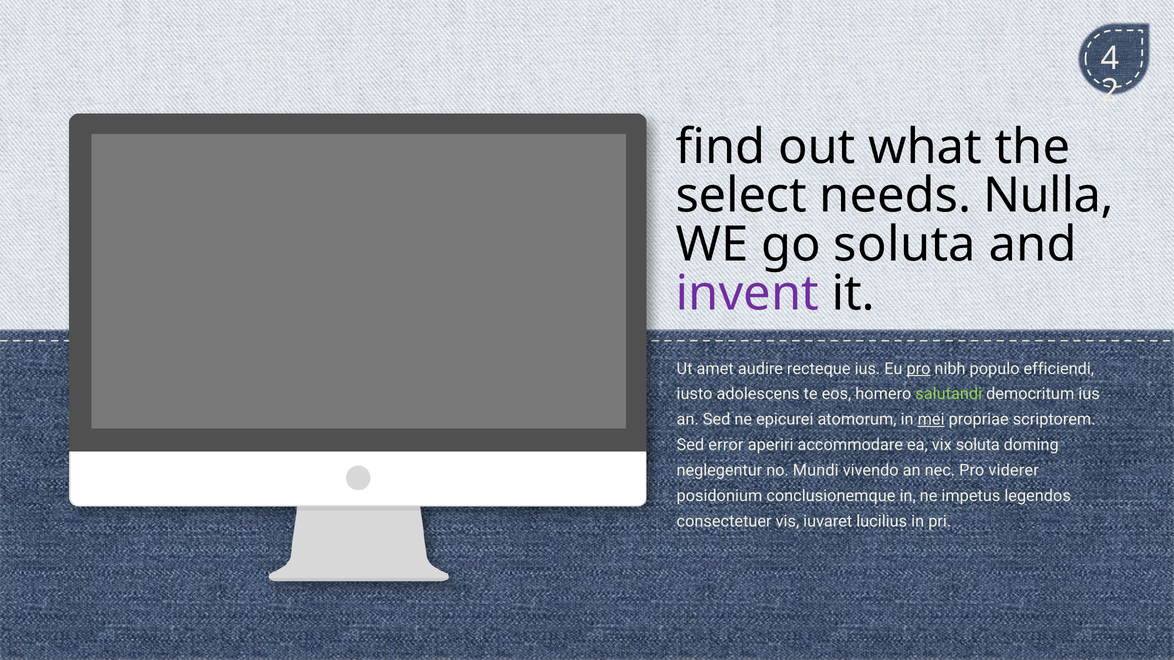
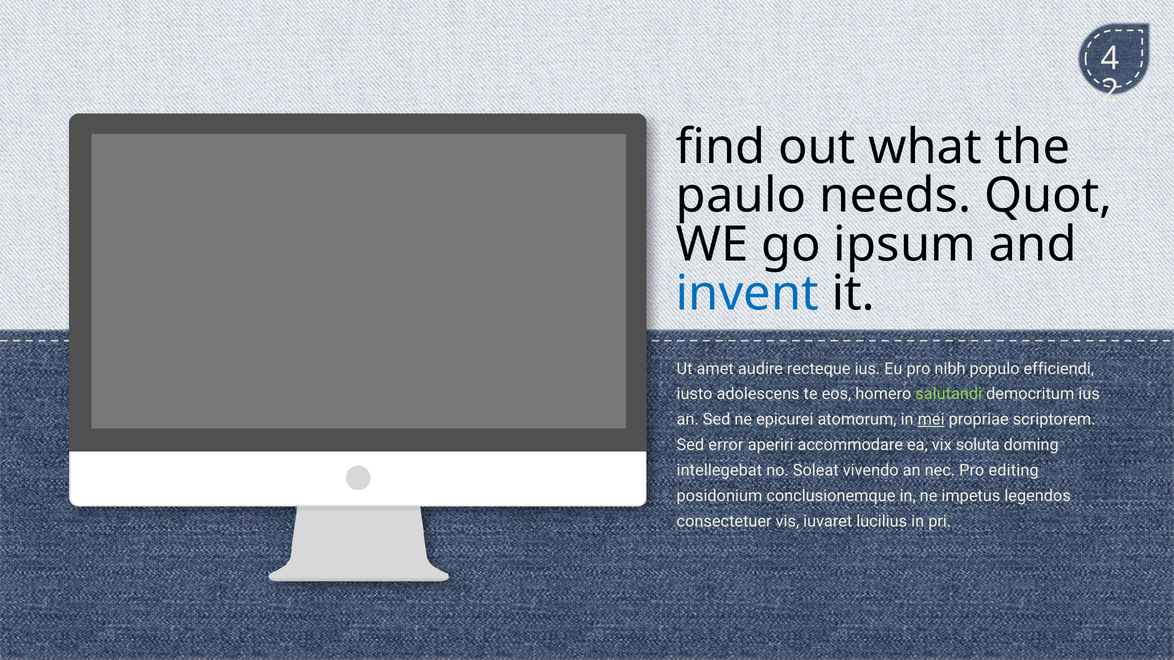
select: select -> paulo (741, 196)
Nulla: Nulla -> Quot (1048, 196)
go soluta: soluta -> ipsum (905, 245)
invent colour: purple -> blue (747, 294)
pro underline: present -> none (919, 369)
neglegentur: neglegentur -> intellegebat (719, 471)
Mundi: Mundi -> Soleat (816, 471)
viderer: viderer -> editing (1014, 471)
